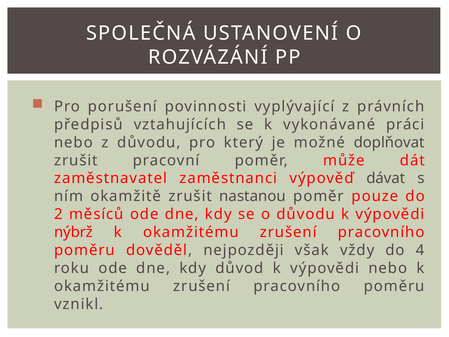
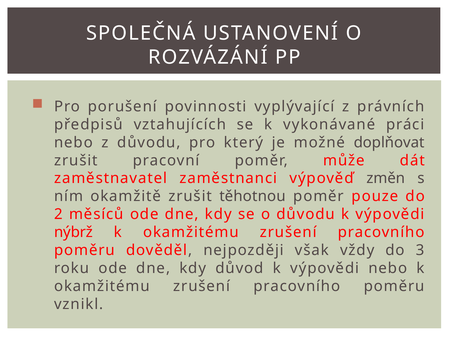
dávat: dávat -> změn (386, 178)
nastanou: nastanou -> těhotnou (253, 196)
4: 4 -> 3 (420, 250)
